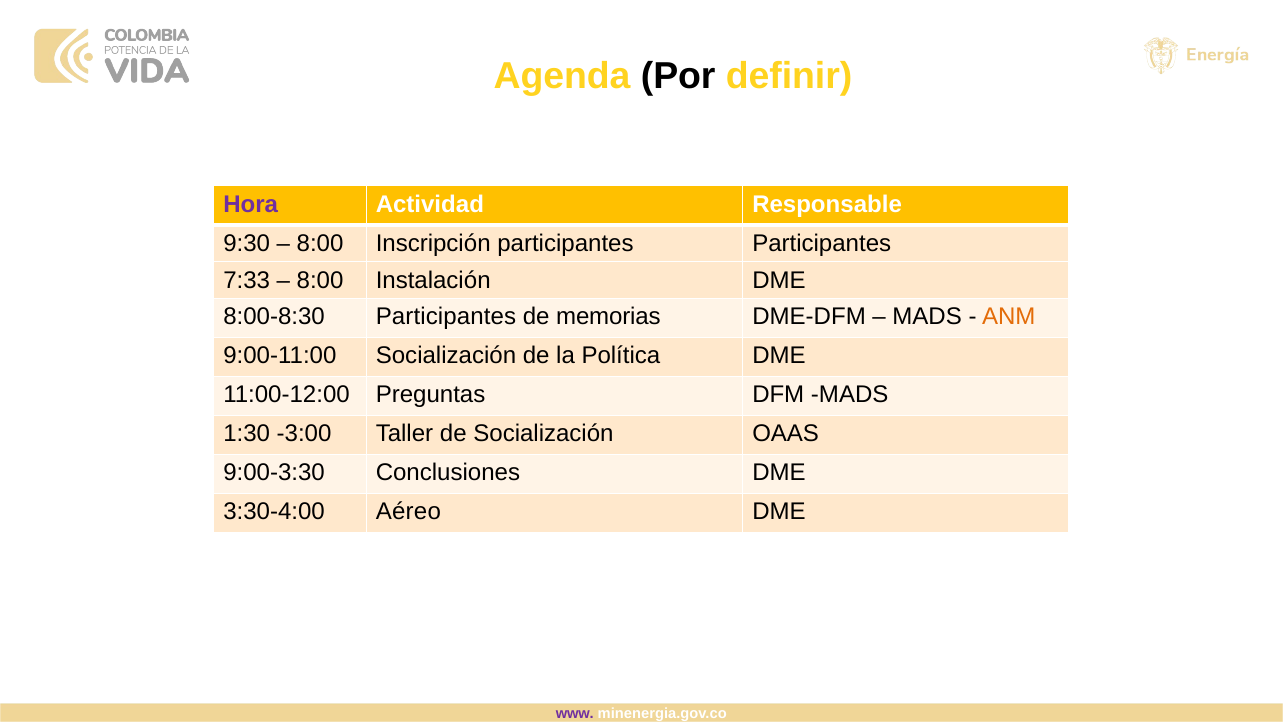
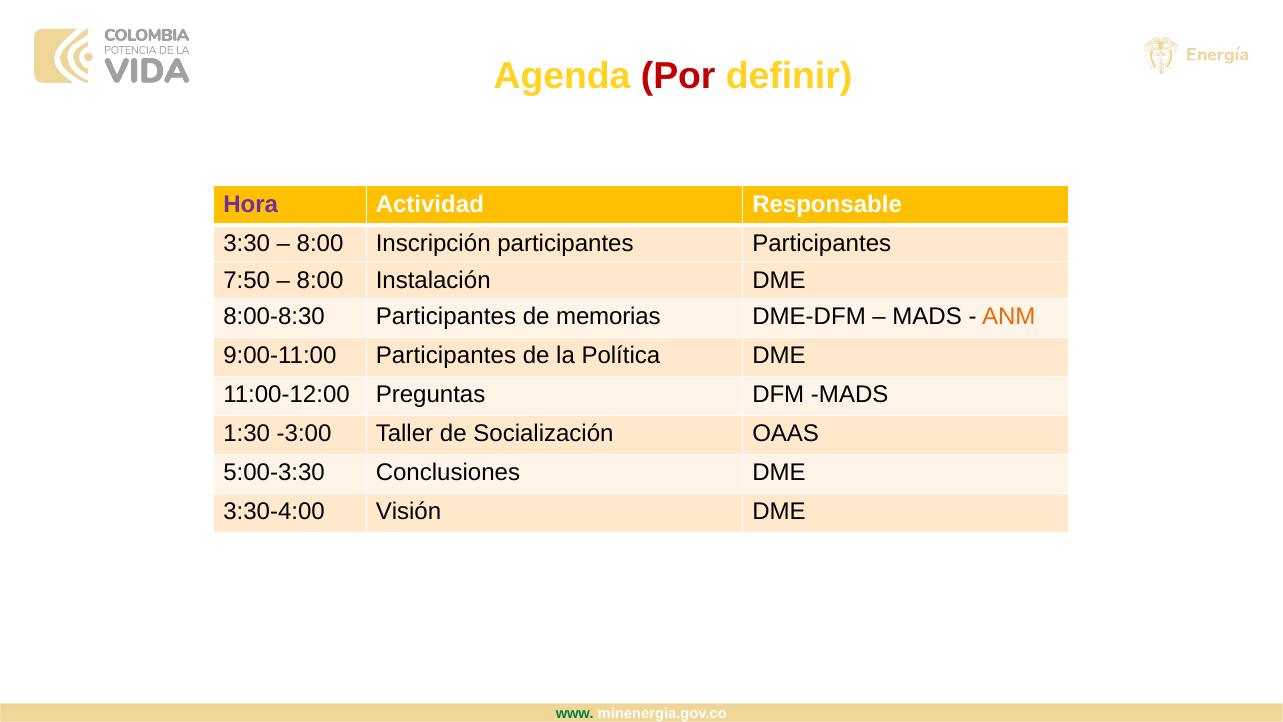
Por colour: black -> red (678, 76)
9:30: 9:30 -> 3:30 (247, 243)
7:33: 7:33 -> 7:50 (247, 280)
9:00-11:00 Socialización: Socialización -> Participantes (446, 356)
9:00-3:30: 9:00-3:30 -> 5:00-3:30 (274, 473)
Aéreo: Aéreo -> Visión (409, 512)
www colour: purple -> green (575, 713)
